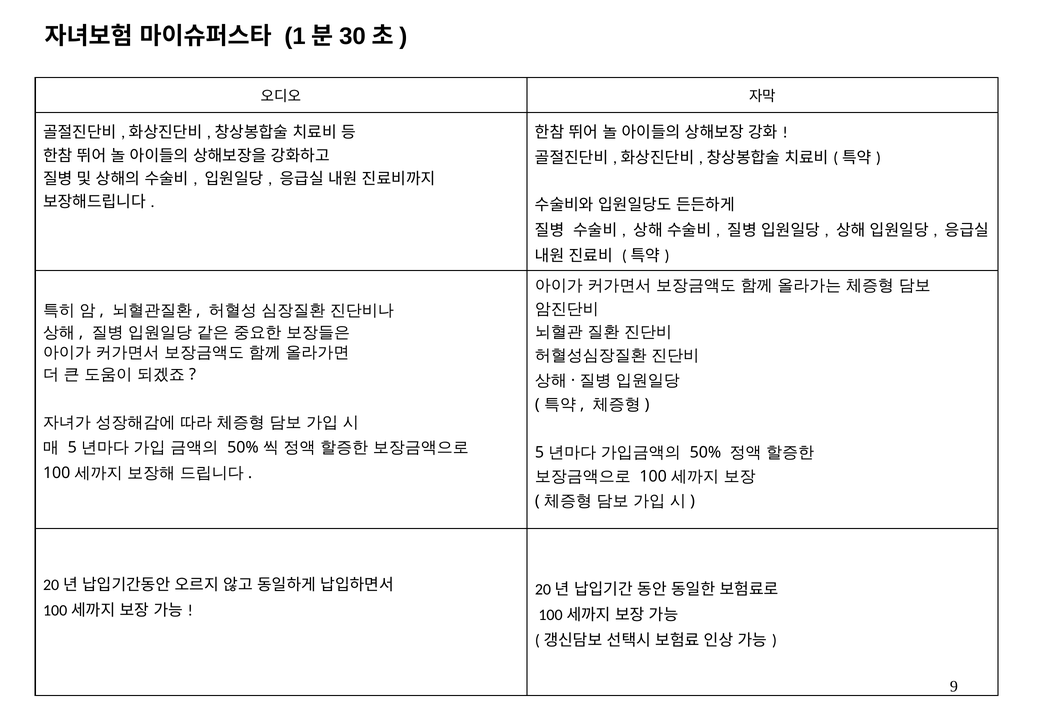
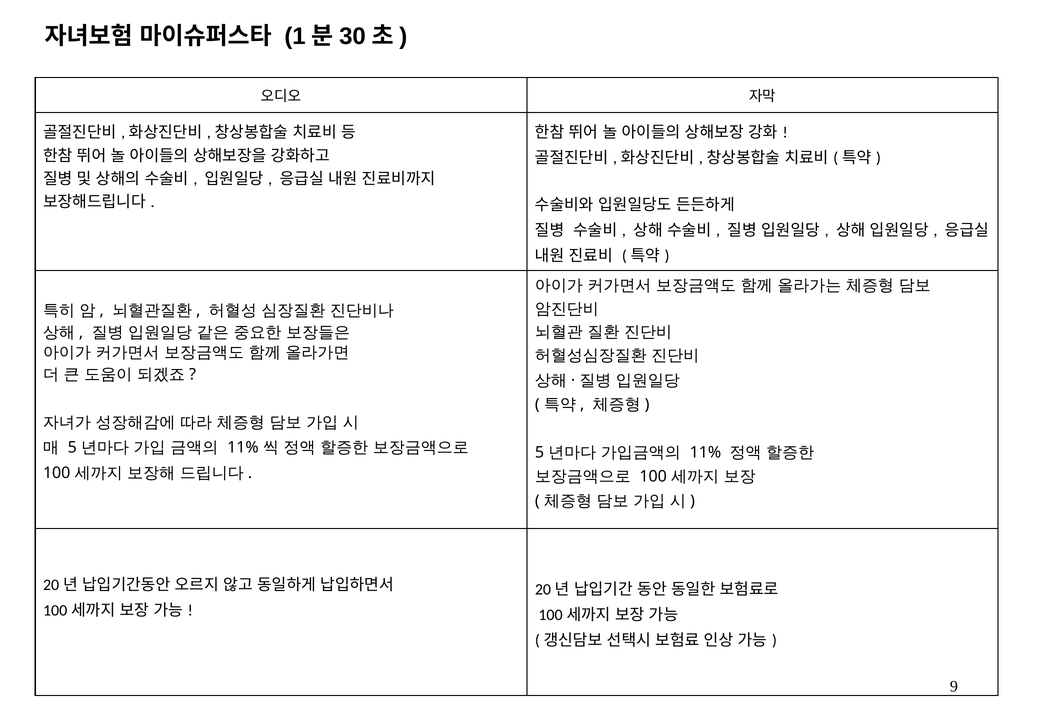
50%: 50% -> 11% (243, 448)
50%: 50% -> 11% (705, 453)
